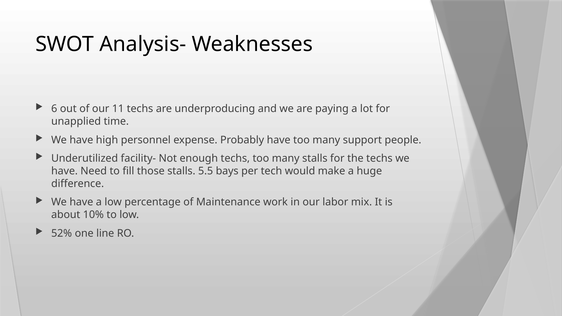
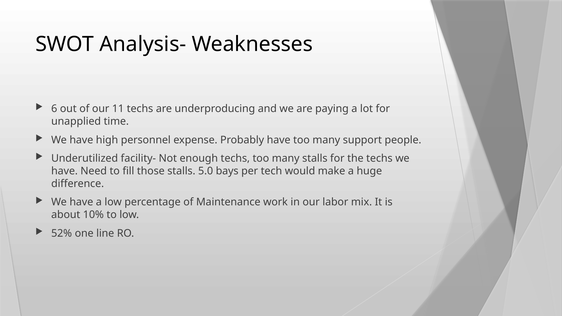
5.5: 5.5 -> 5.0 (206, 171)
